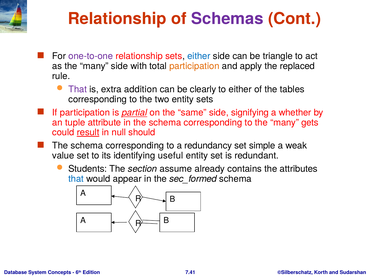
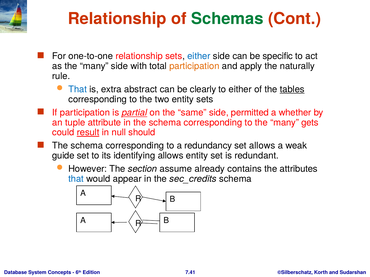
Schemas colour: purple -> green (227, 19)
one-to-one colour: purple -> black (91, 56)
triangle: triangle -> specific (278, 56)
replaced: replaced -> naturally (297, 66)
That colour: purple -> blue (78, 89)
addition: addition -> abstract (141, 89)
tables underline: none -> present (292, 89)
signifying: signifying -> permitted (250, 113)
set simple: simple -> allows (262, 146)
value: value -> guide (63, 156)
identifying useful: useful -> allows (171, 156)
Students: Students -> However (88, 169)
sec_formed: sec_formed -> sec_credits (193, 179)
